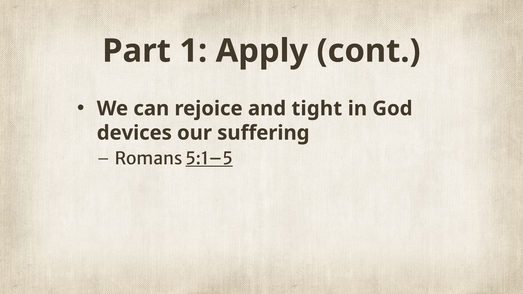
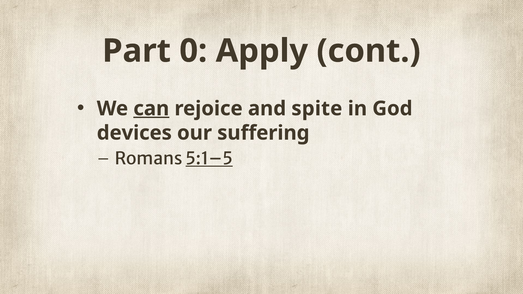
1: 1 -> 0 (193, 51)
can underline: none -> present (151, 109)
tight: tight -> spite (317, 109)
